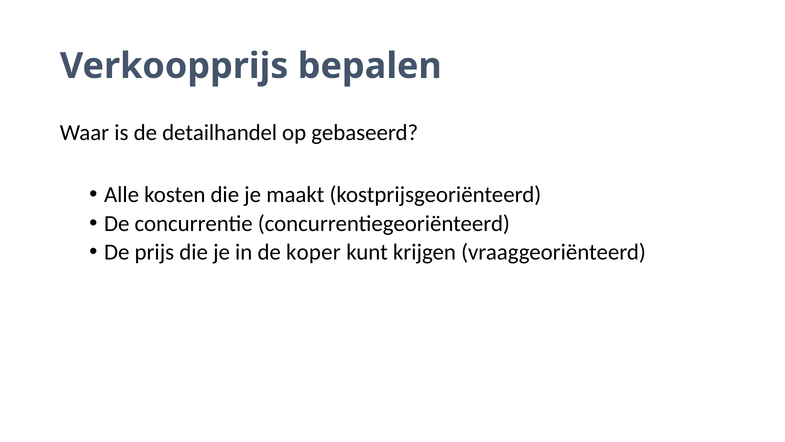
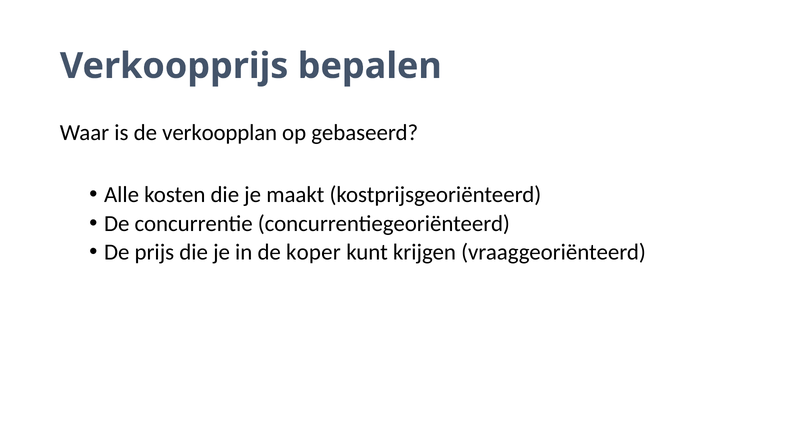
detailhandel: detailhandel -> verkoopplan (220, 133)
